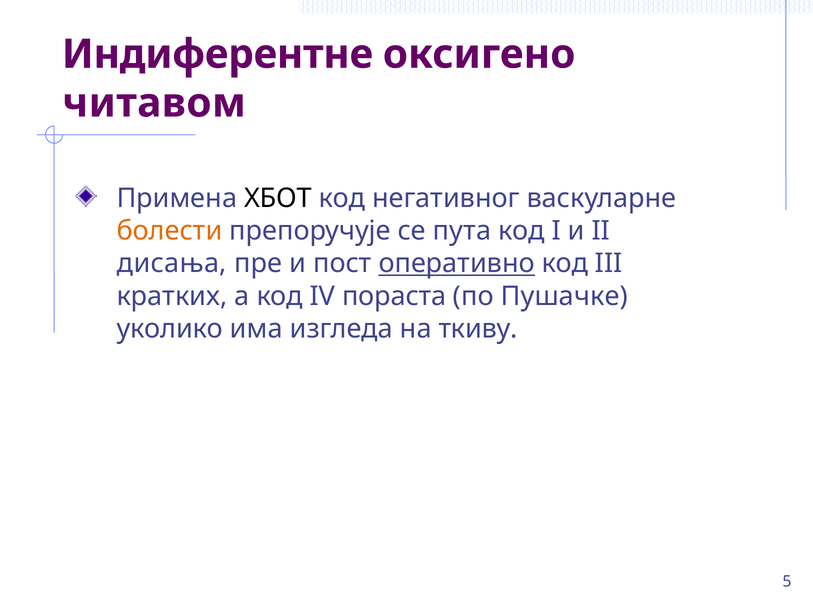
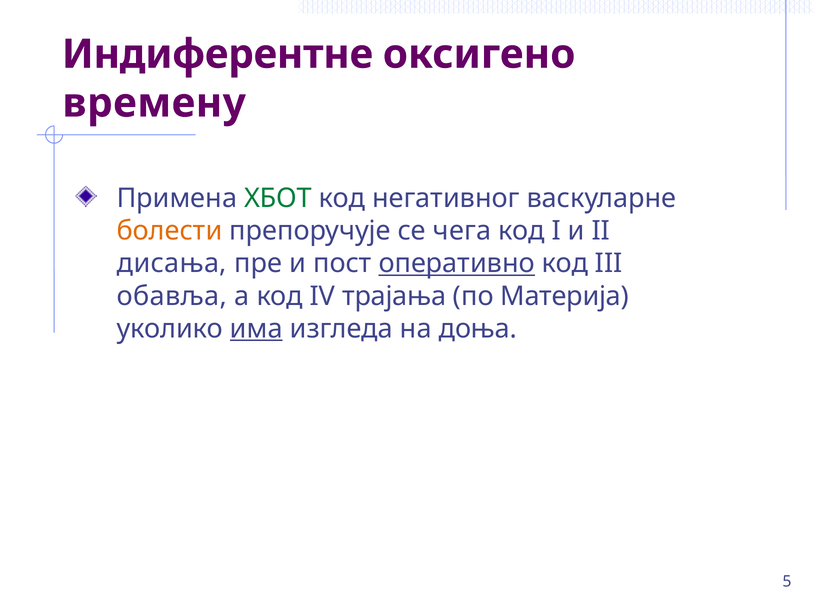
читавом: читавом -> времену (154, 103)
ХБОТ colour: black -> green (278, 198)
пута: пута -> чега (462, 231)
кратких: кратких -> обавља (172, 296)
пораста: пораста -> трајања (394, 296)
Пушачке: Пушачке -> Материја (565, 296)
има underline: none -> present (256, 328)
ткиву: ткиву -> доња (478, 328)
